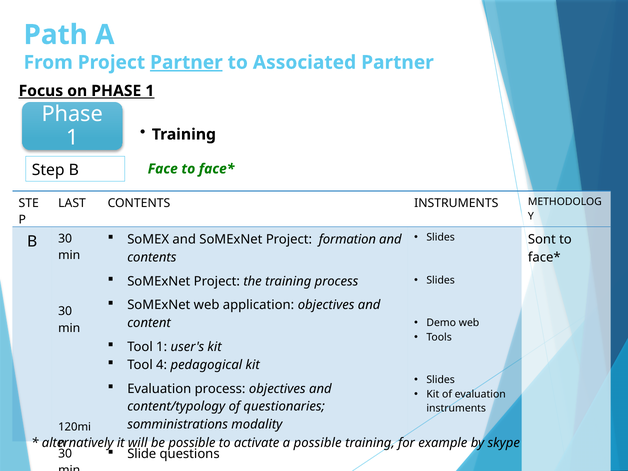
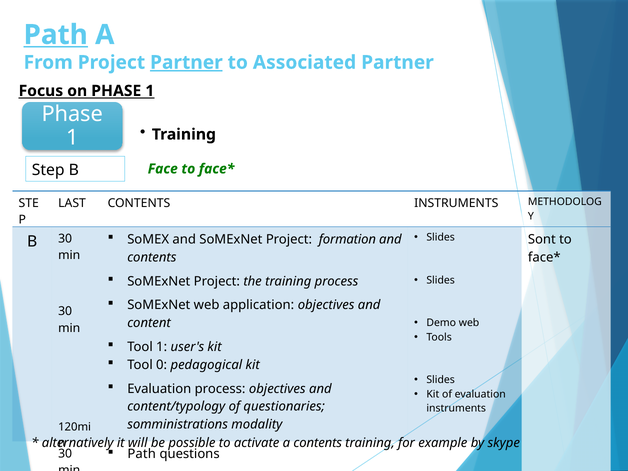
Path underline: none -> present (56, 35)
4: 4 -> 0 (162, 365)
a possible: possible -> contents (318, 443)
Slide: Slide -> Path (142, 454)
